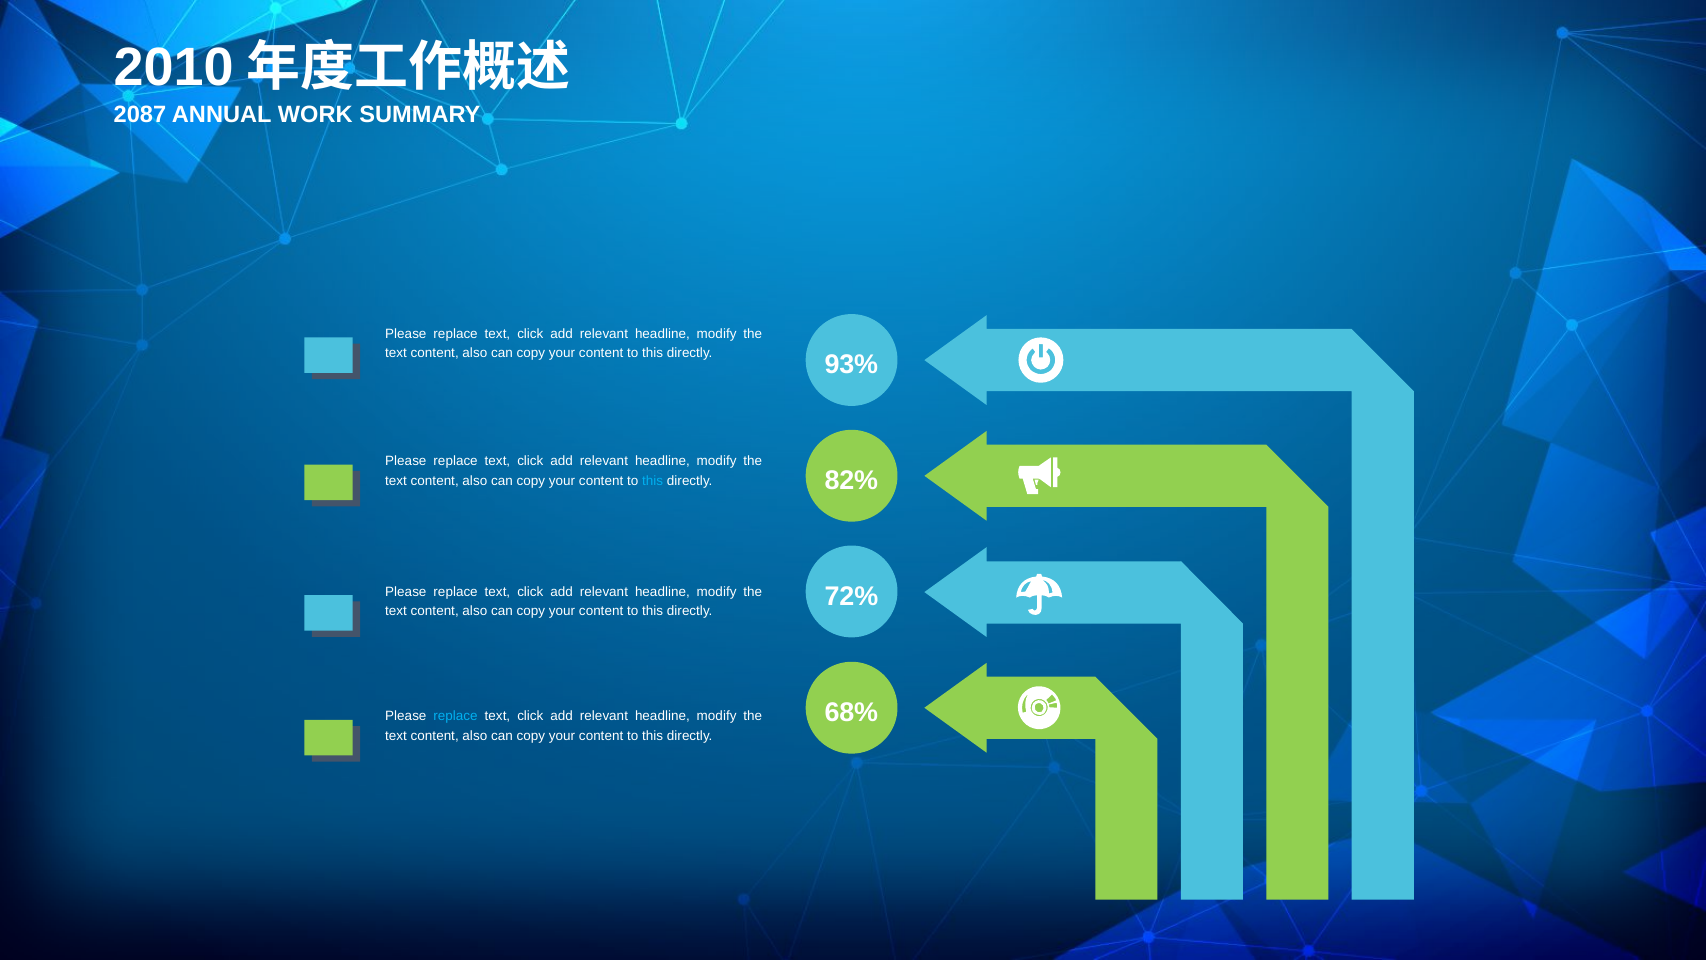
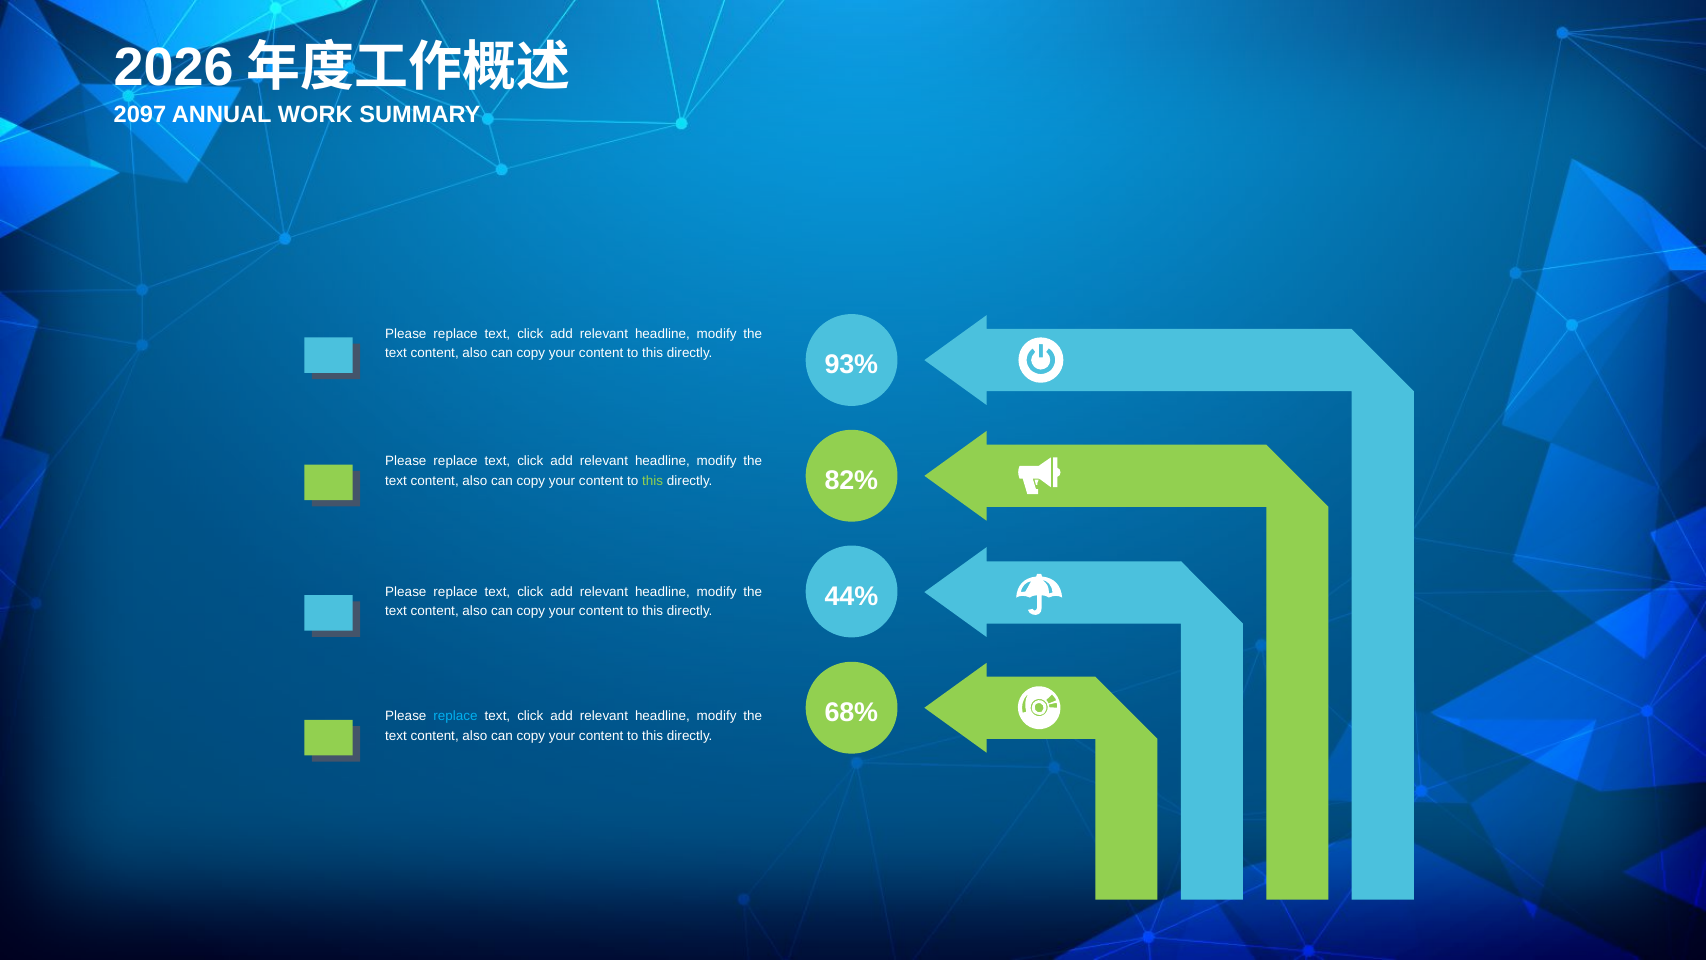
2010: 2010 -> 2026 (174, 67)
2087: 2087 -> 2097 (140, 114)
this colour: light blue -> light green (653, 480)
72%: 72% -> 44% (851, 596)
